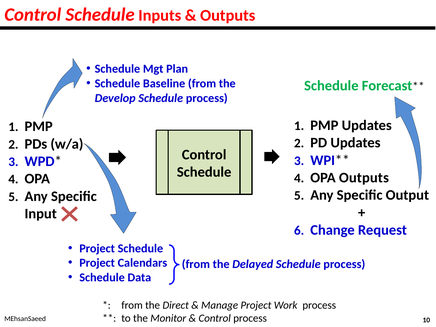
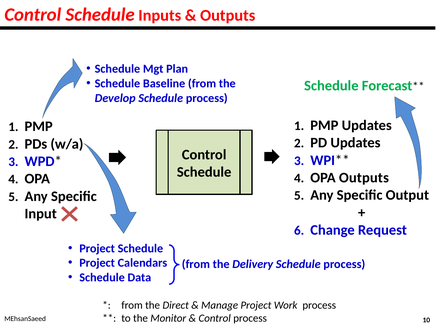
Delayed: Delayed -> Delivery (253, 264)
